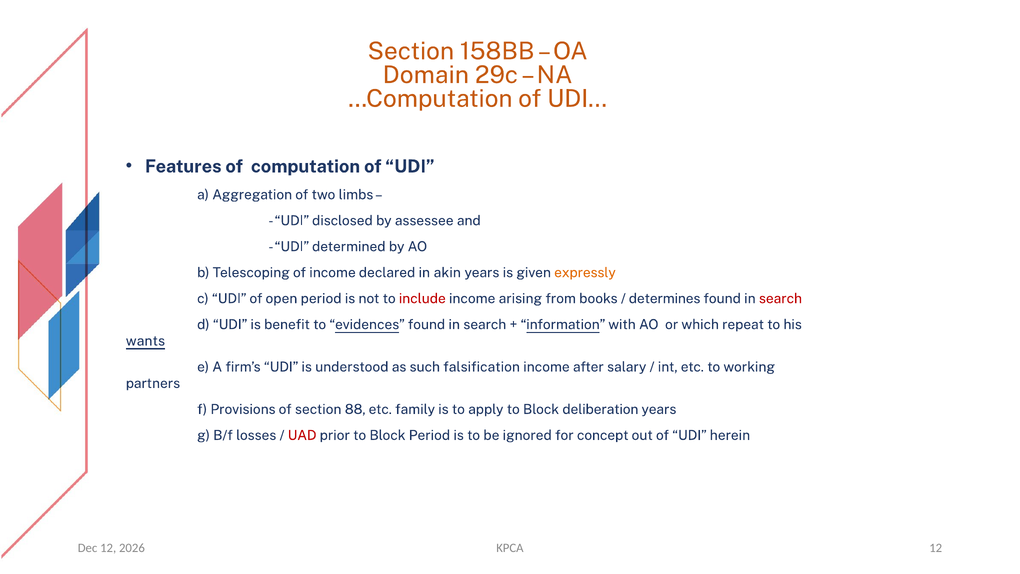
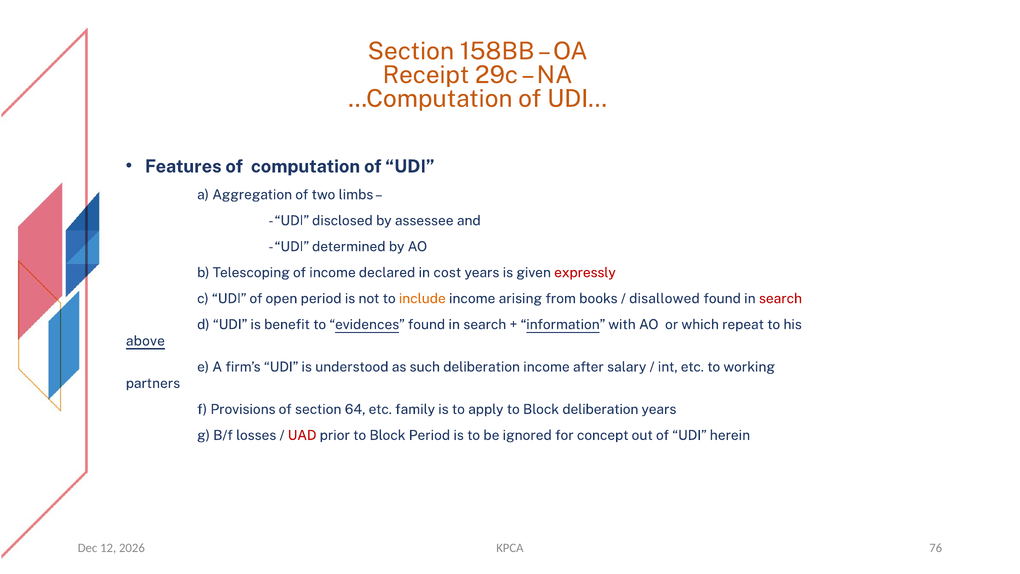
Domain: Domain -> Receipt (426, 75)
akin: akin -> cost (447, 272)
expressly colour: orange -> red (585, 272)
include colour: red -> orange (422, 298)
determines: determines -> disallowed (664, 298)
wants: wants -> above (145, 341)
such falsification: falsification -> deliberation (482, 367)
88: 88 -> 64 (355, 409)
KPCA 12: 12 -> 76 (936, 548)
